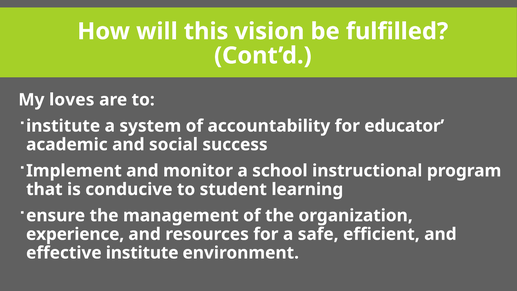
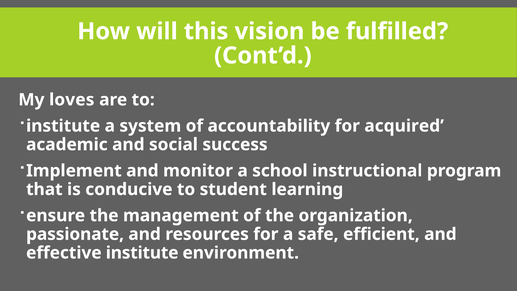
educator: educator -> acquired (404, 126)
experience: experience -> passionate (75, 234)
